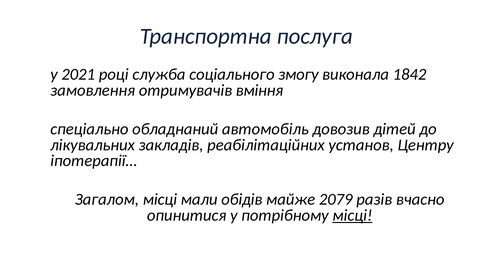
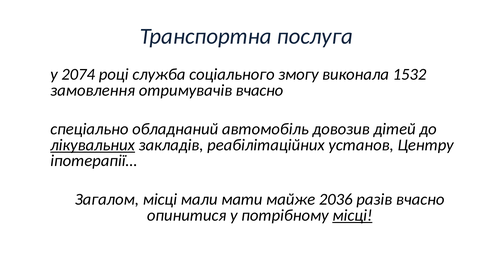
2021: 2021 -> 2074 (78, 75)
1842: 1842 -> 1532 (410, 75)
отримувачів вміння: вміння -> вчасно (259, 90)
лікувальних underline: none -> present (93, 145)
обідів: обідів -> мати (242, 199)
2079: 2079 -> 2036 (336, 199)
